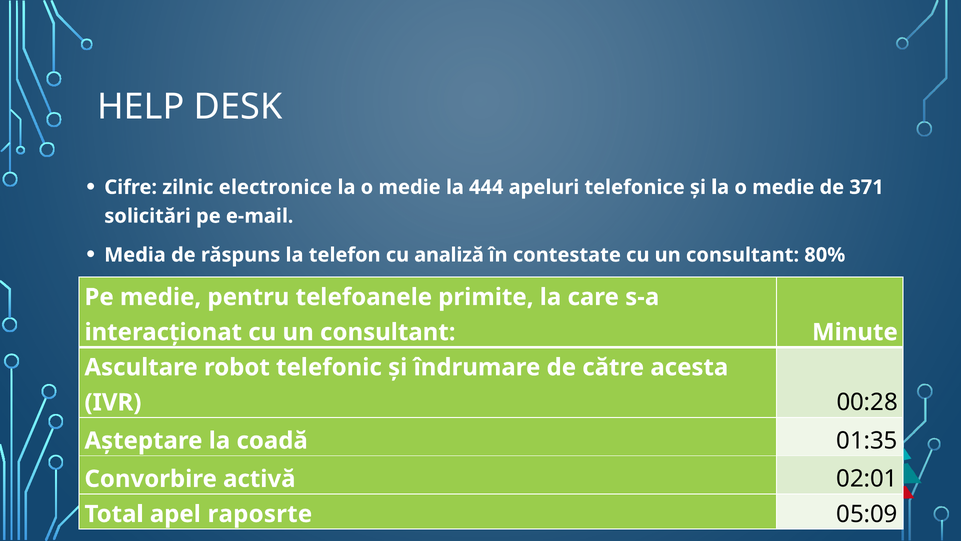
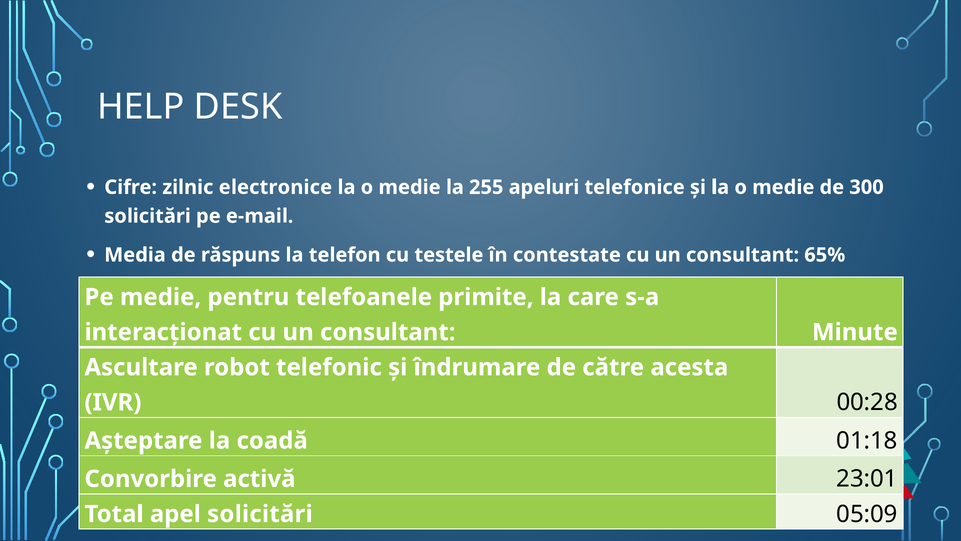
444: 444 -> 255 (486, 187)
371: 371 -> 300 (867, 187)
analiză: analiză -> testele (449, 255)
80%: 80% -> 65% (825, 255)
01:35: 01:35 -> 01:18 (867, 440)
02:01: 02:01 -> 23:01 (867, 479)
apel raposrte: raposrte -> solicitări (260, 514)
